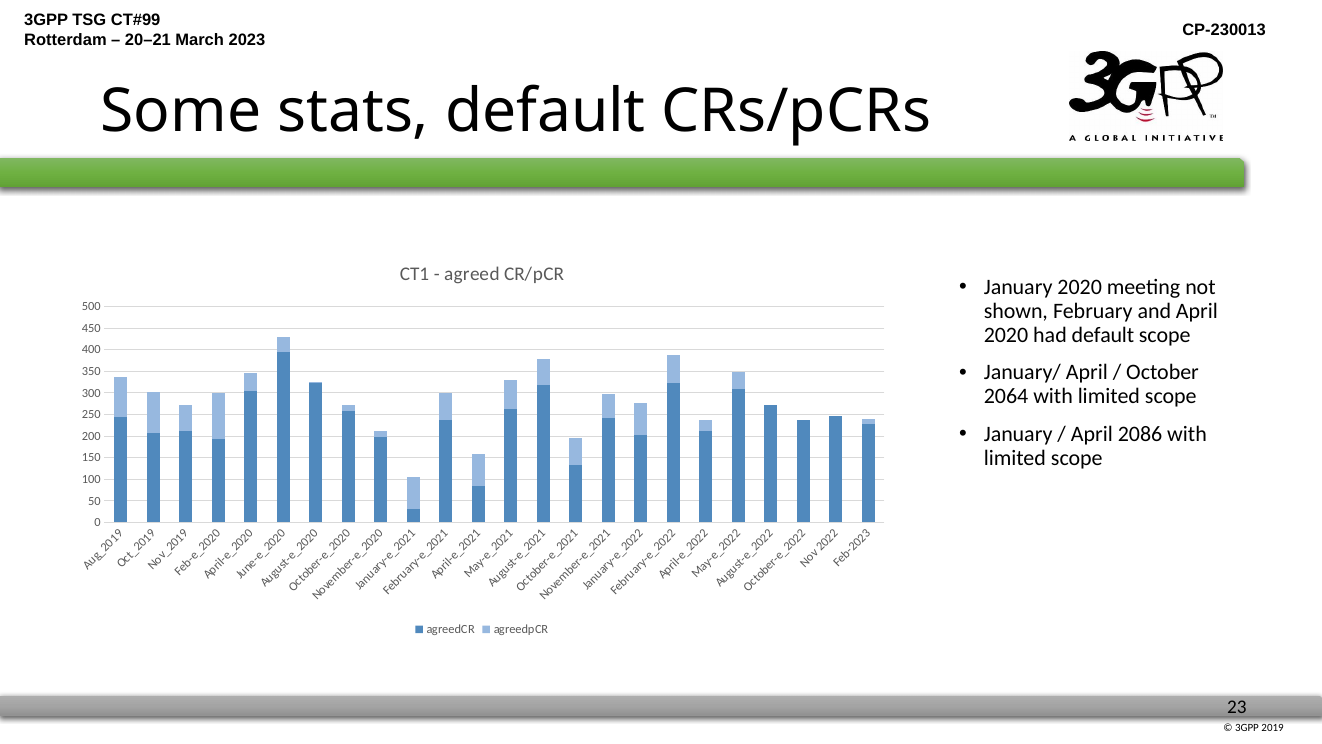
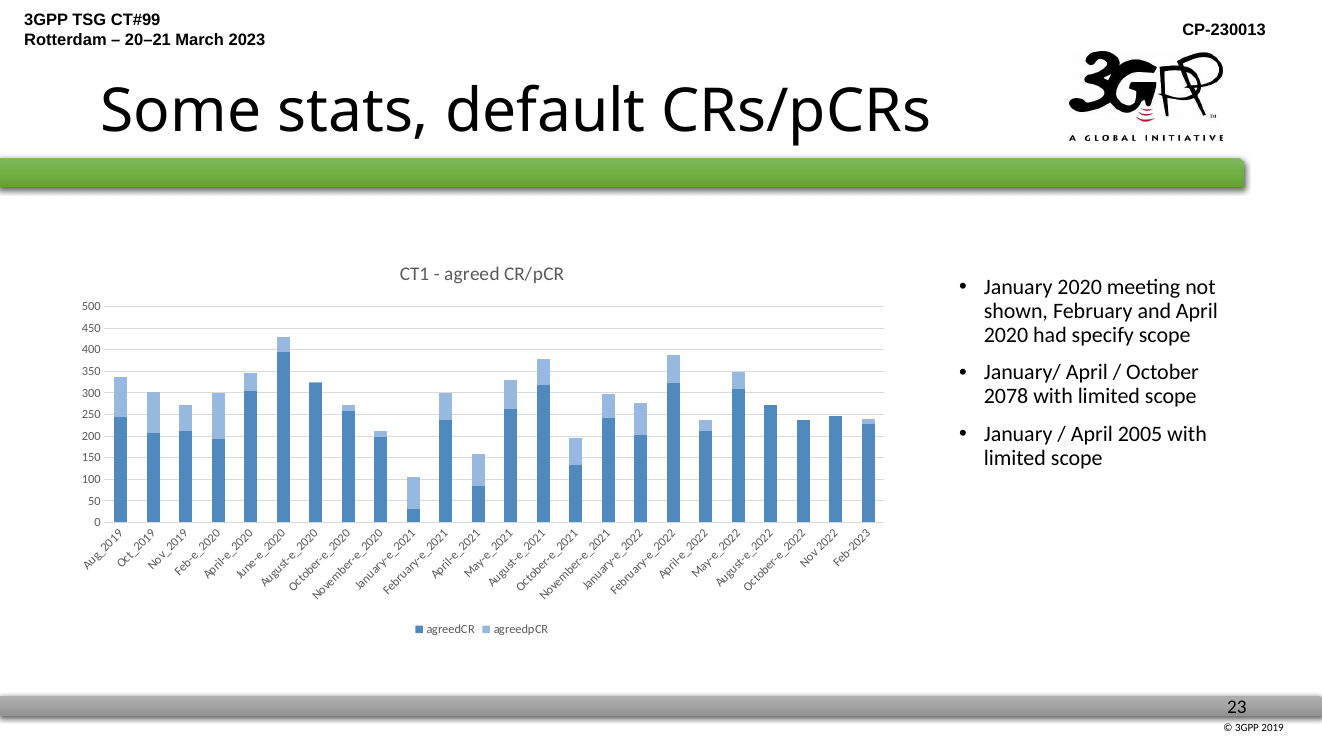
had default: default -> specify (1103, 335)
2064: 2064 -> 2078 (1006, 396)
2086: 2086 -> 2005 (1140, 434)
